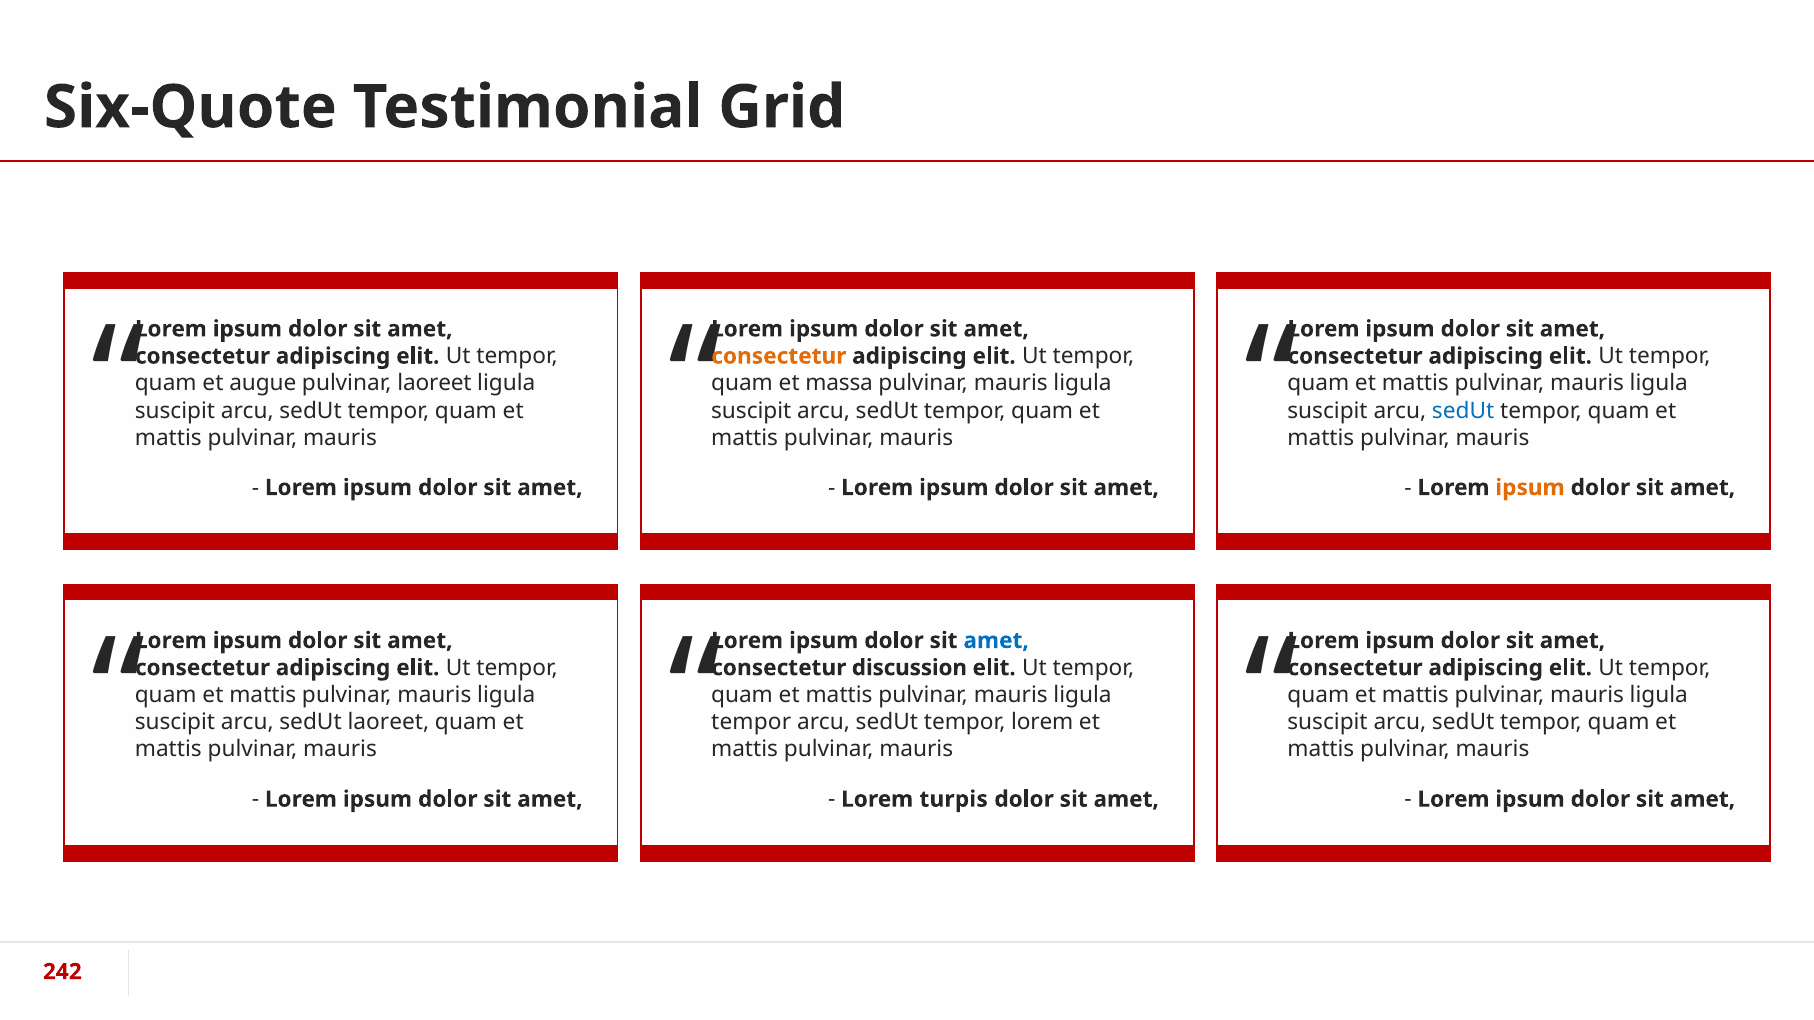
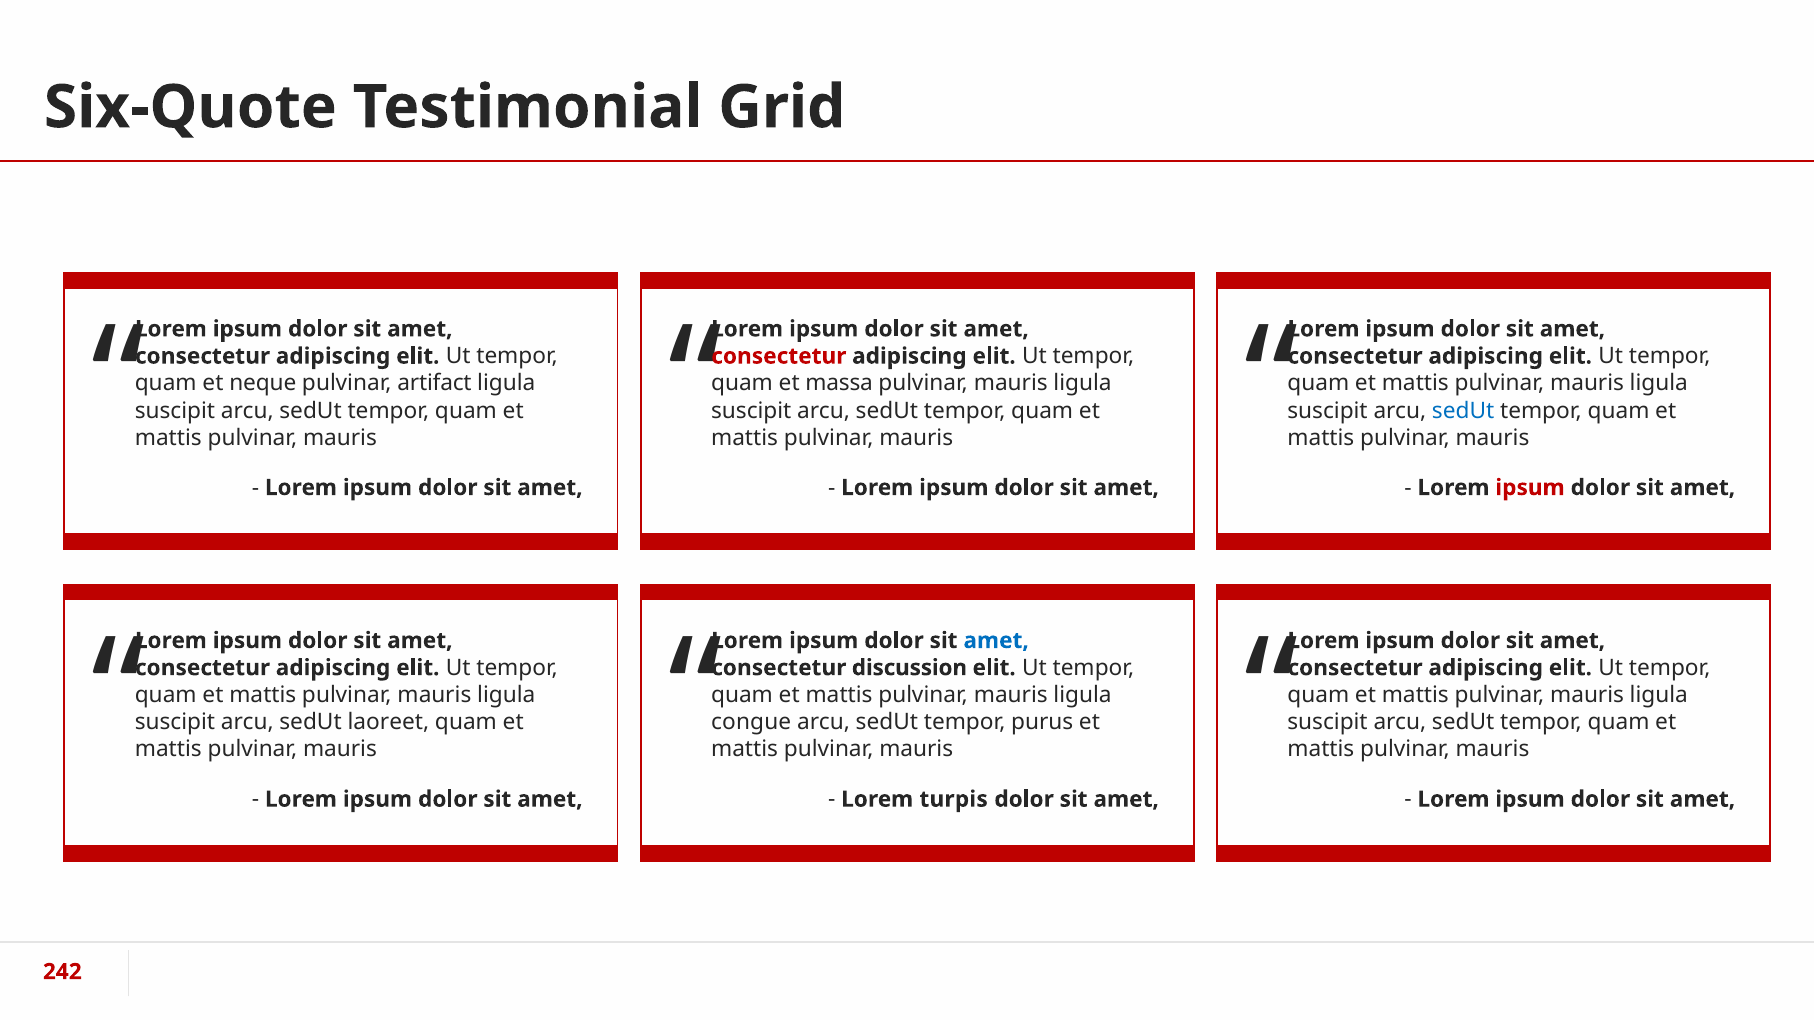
consectetur colour: orange -> red (779, 356)
augue: augue -> neque (263, 383)
pulvinar laoreet: laoreet -> artifact (435, 383)
ipsum colour: orange -> red (1530, 488)
tempor: tempor -> congue (751, 722)
tempor lorem: lorem -> purus (1042, 722)
